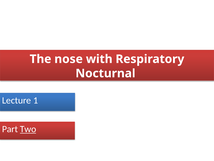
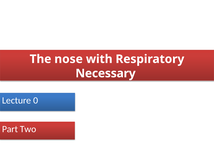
Nocturnal: Nocturnal -> Necessary (106, 73)
1: 1 -> 0 (36, 100)
Two underline: present -> none (28, 129)
